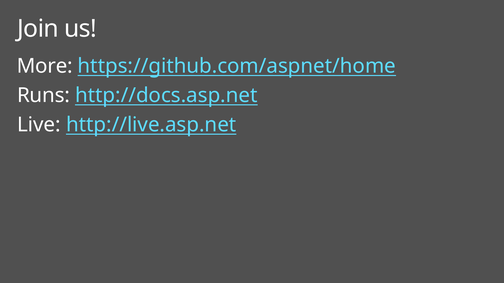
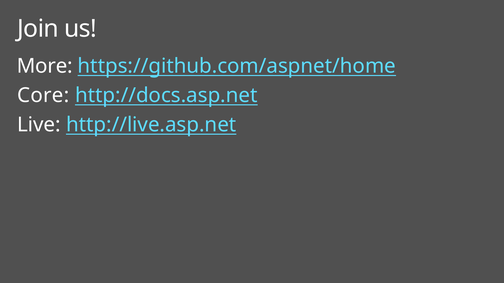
Runs: Runs -> Core (43, 96)
